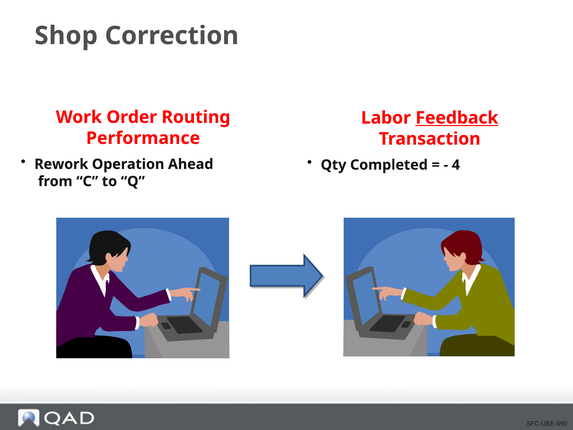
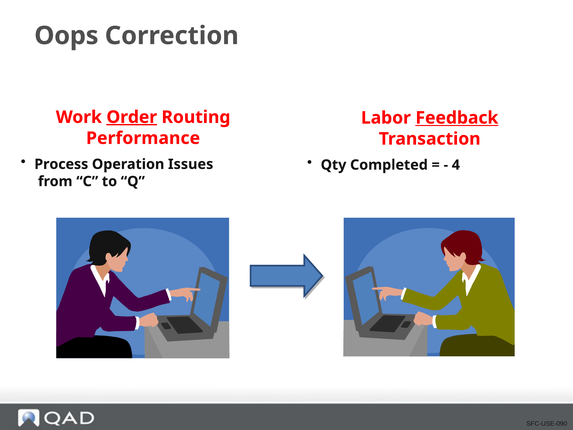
Shop: Shop -> Oops (66, 36)
Order underline: none -> present (132, 117)
Rework: Rework -> Process (61, 164)
Ahead: Ahead -> Issues (191, 164)
